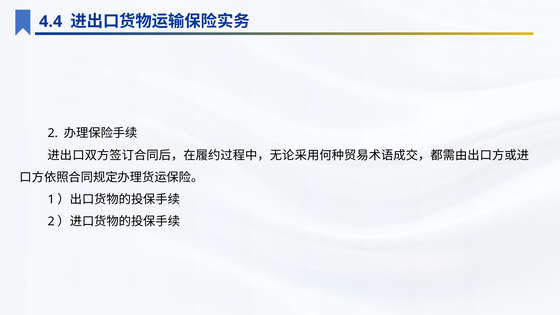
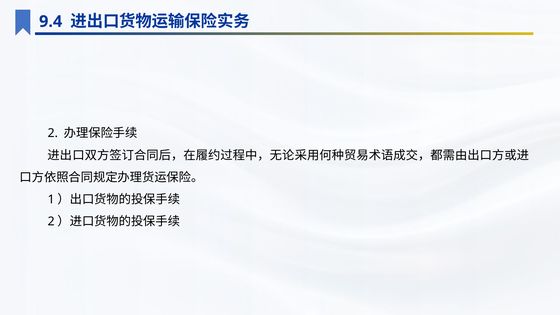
4.4: 4.4 -> 9.4 (51, 21)
